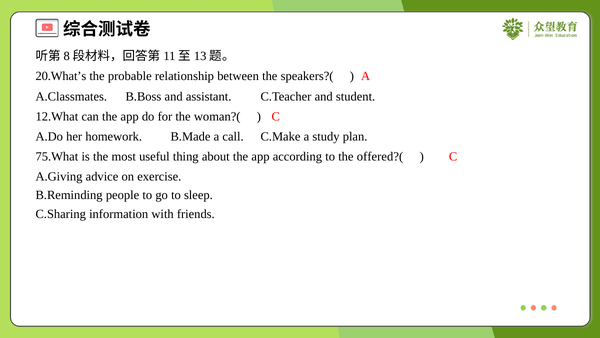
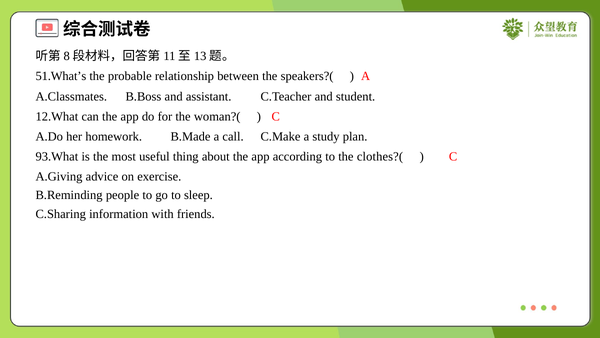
20.What’s: 20.What’s -> 51.What’s (61, 76)
75.What: 75.What -> 93.What (57, 156)
offered?(: offered?( -> clothes?( (380, 156)
